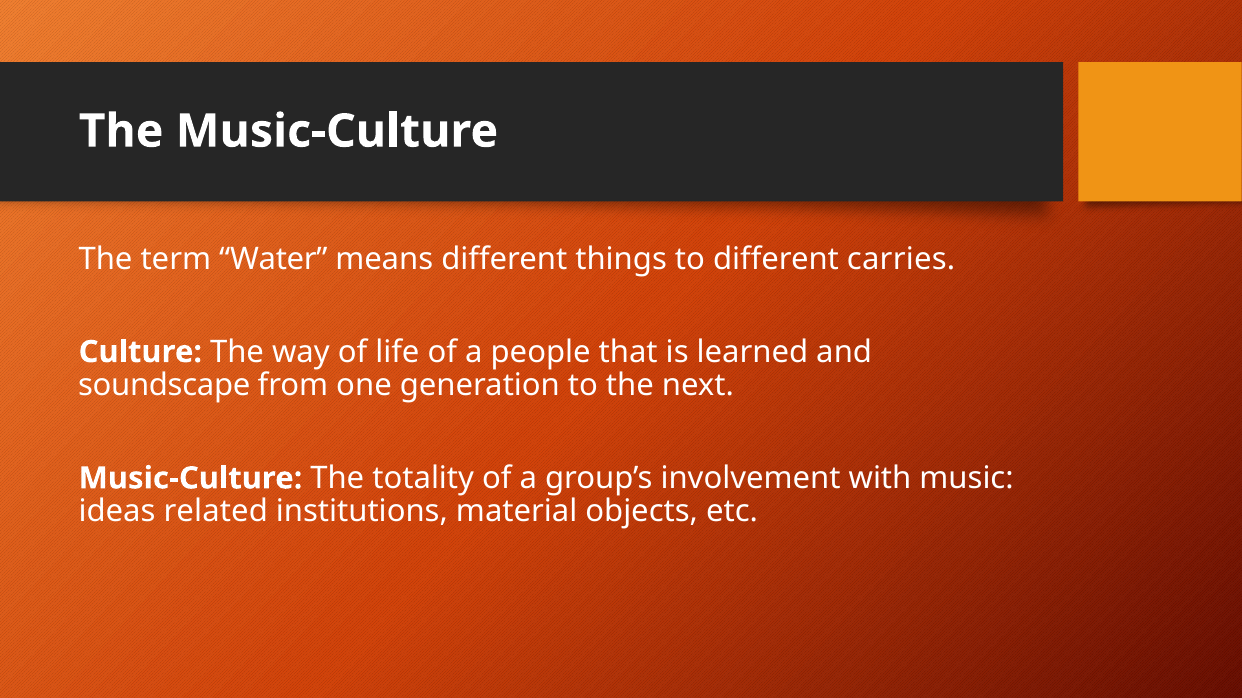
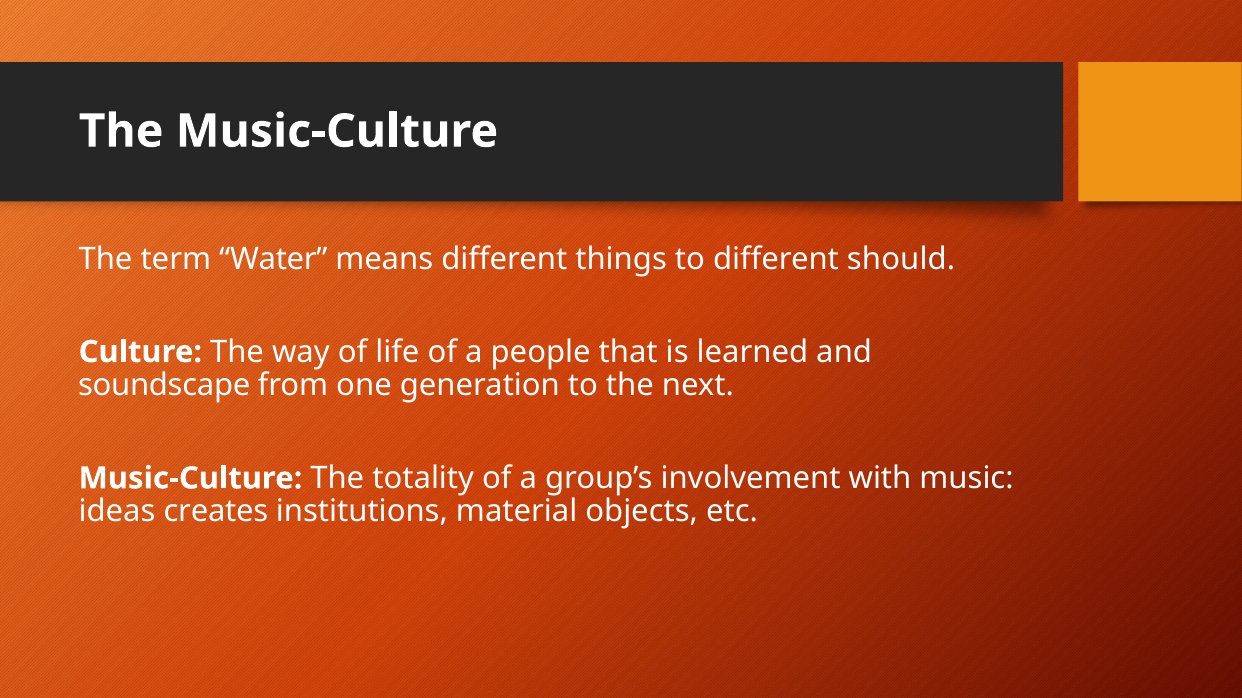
carries: carries -> should (901, 259)
related: related -> creates (216, 512)
